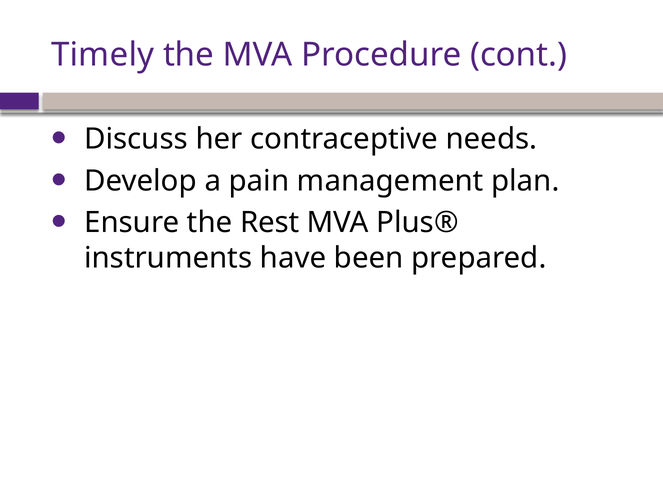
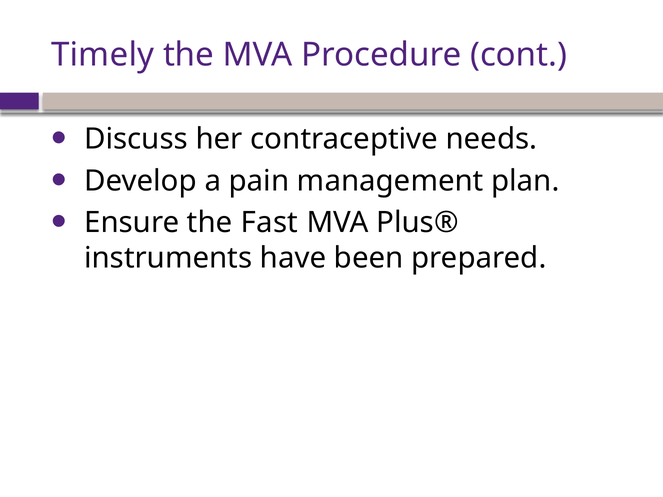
Rest: Rest -> Fast (269, 223)
